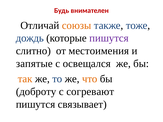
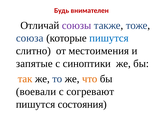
союзы colour: orange -> purple (77, 25)
дождь: дождь -> союза (30, 38)
пишутся colour: purple -> blue (109, 38)
освещался: освещался -> синоптики (87, 64)
доброту: доброту -> воевали (36, 92)
связывает: связывает -> состояния (82, 104)
